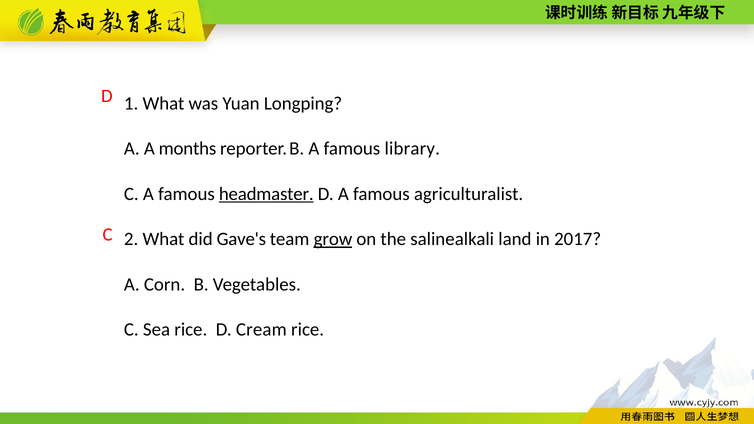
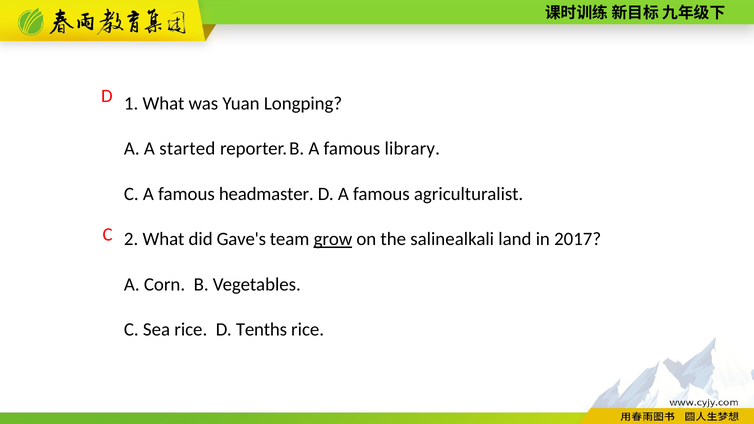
months: months -> started (187, 149)
headmaster underline: present -> none (266, 194)
Cream: Cream -> Tenths (261, 330)
